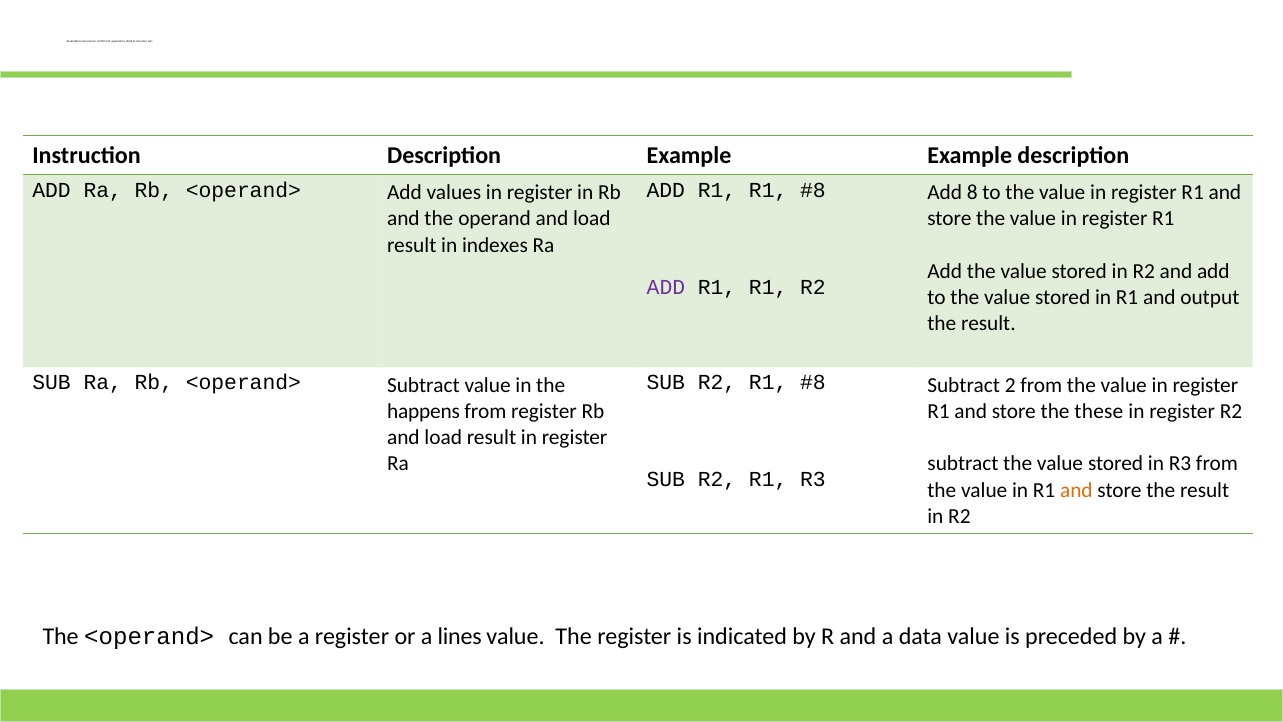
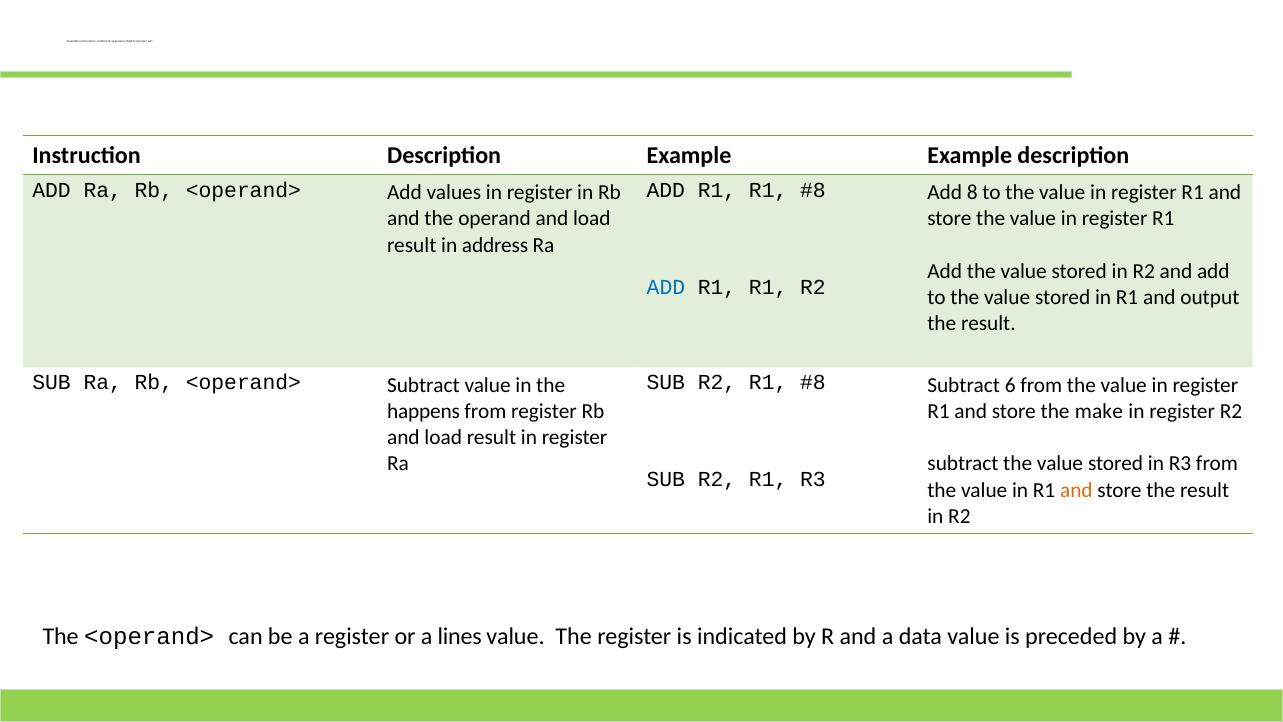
indexes: indexes -> address (495, 245)
ADD colour: purple -> blue (666, 287)
2: 2 -> 6 (1010, 385)
these: these -> make (1099, 411)
